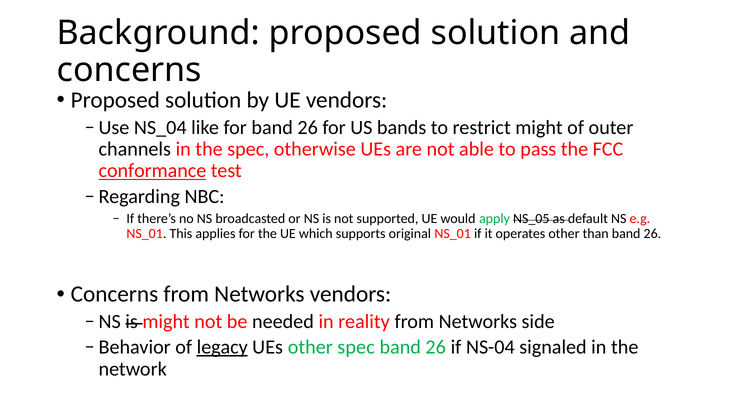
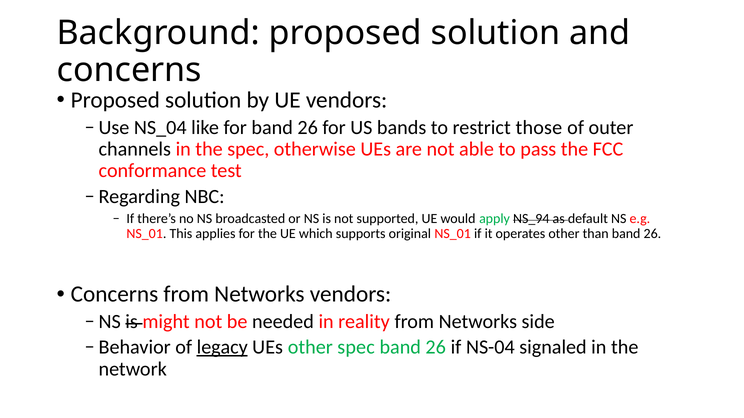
restrict might: might -> those (539, 128)
conformance underline: present -> none (152, 171)
NS_05: NS_05 -> NS_94 (531, 219)
